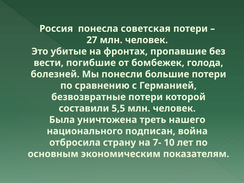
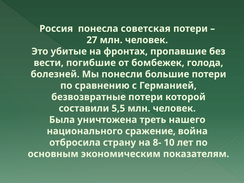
подписан: подписан -> сражение (150, 131)
7-: 7- -> 8- (157, 143)
